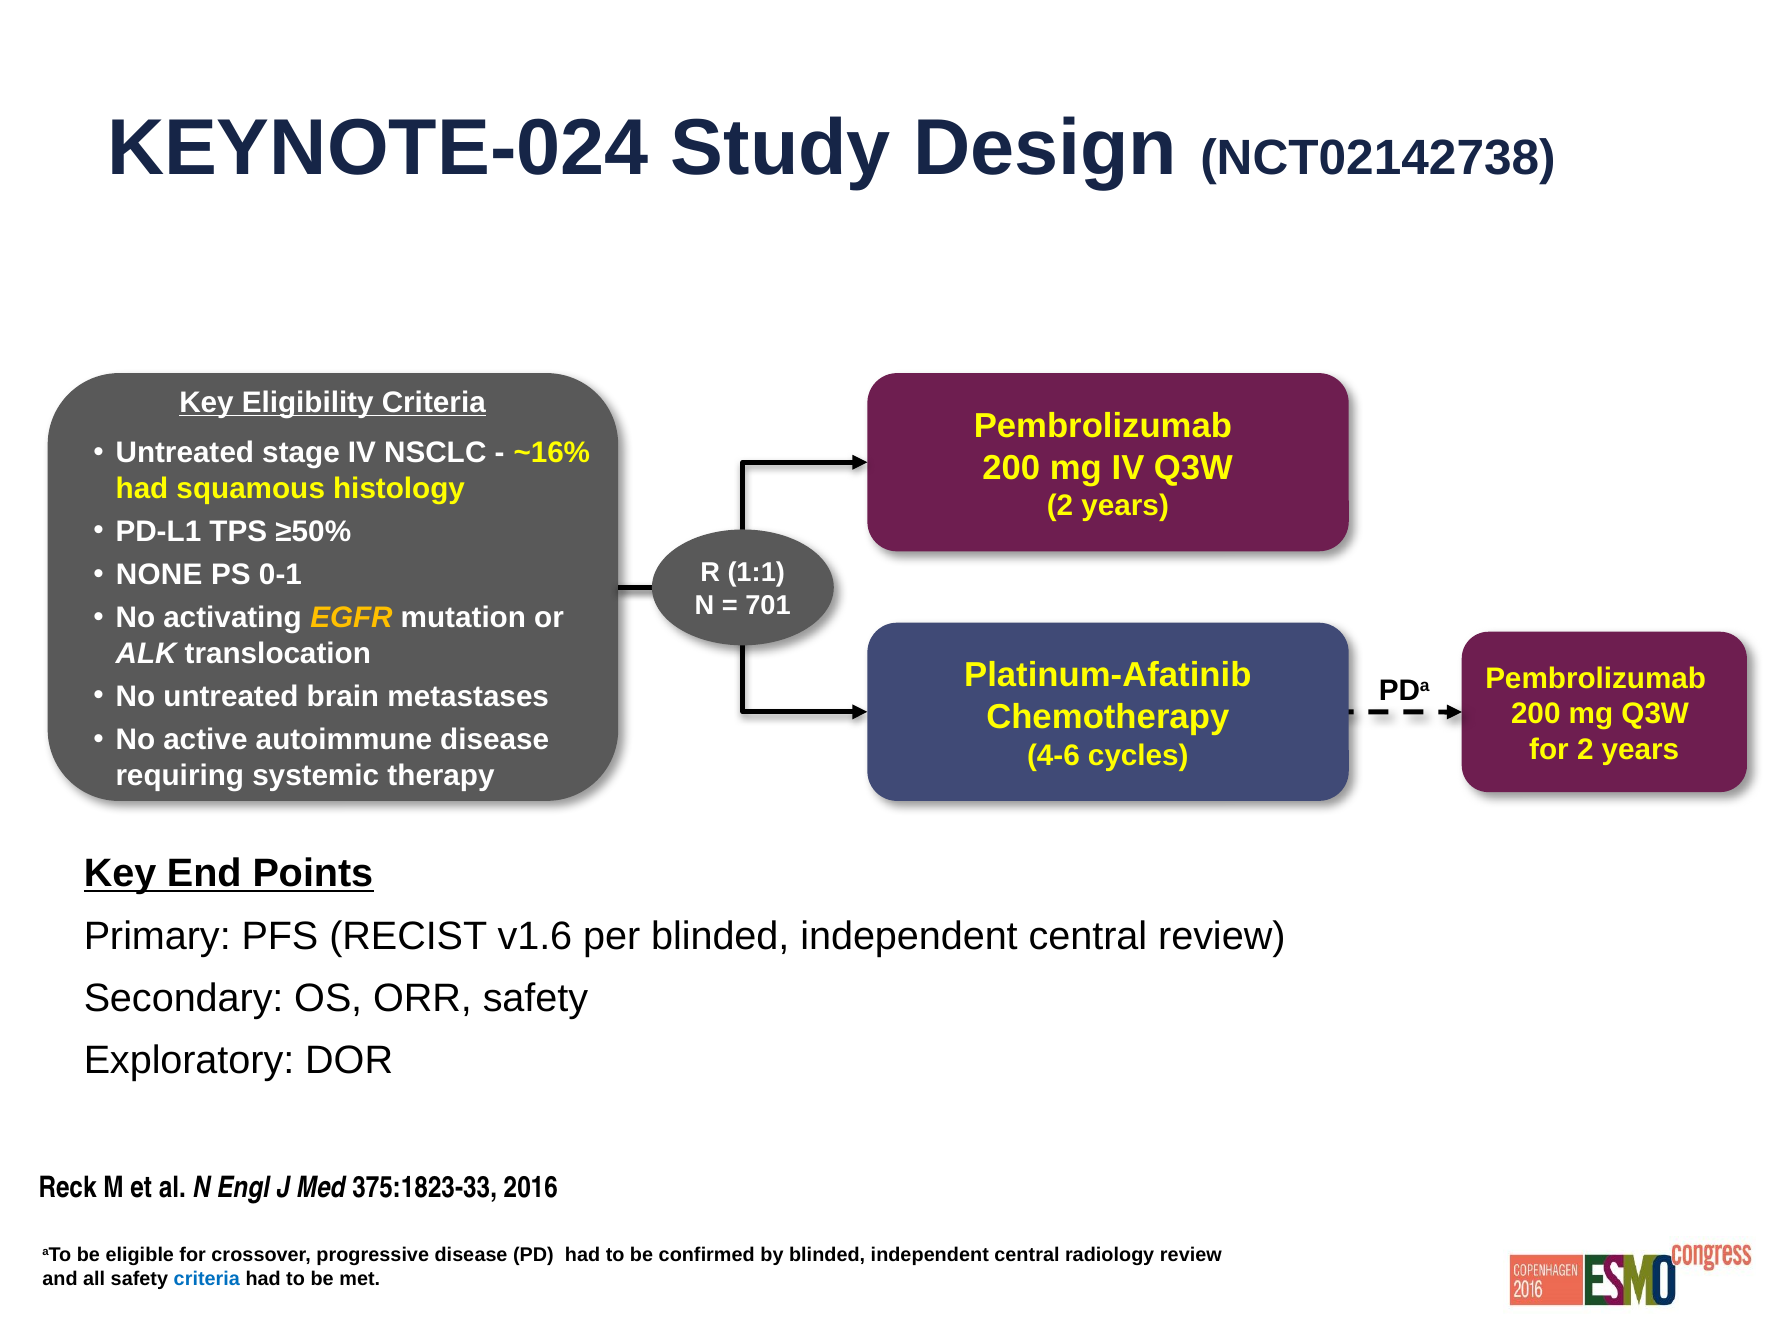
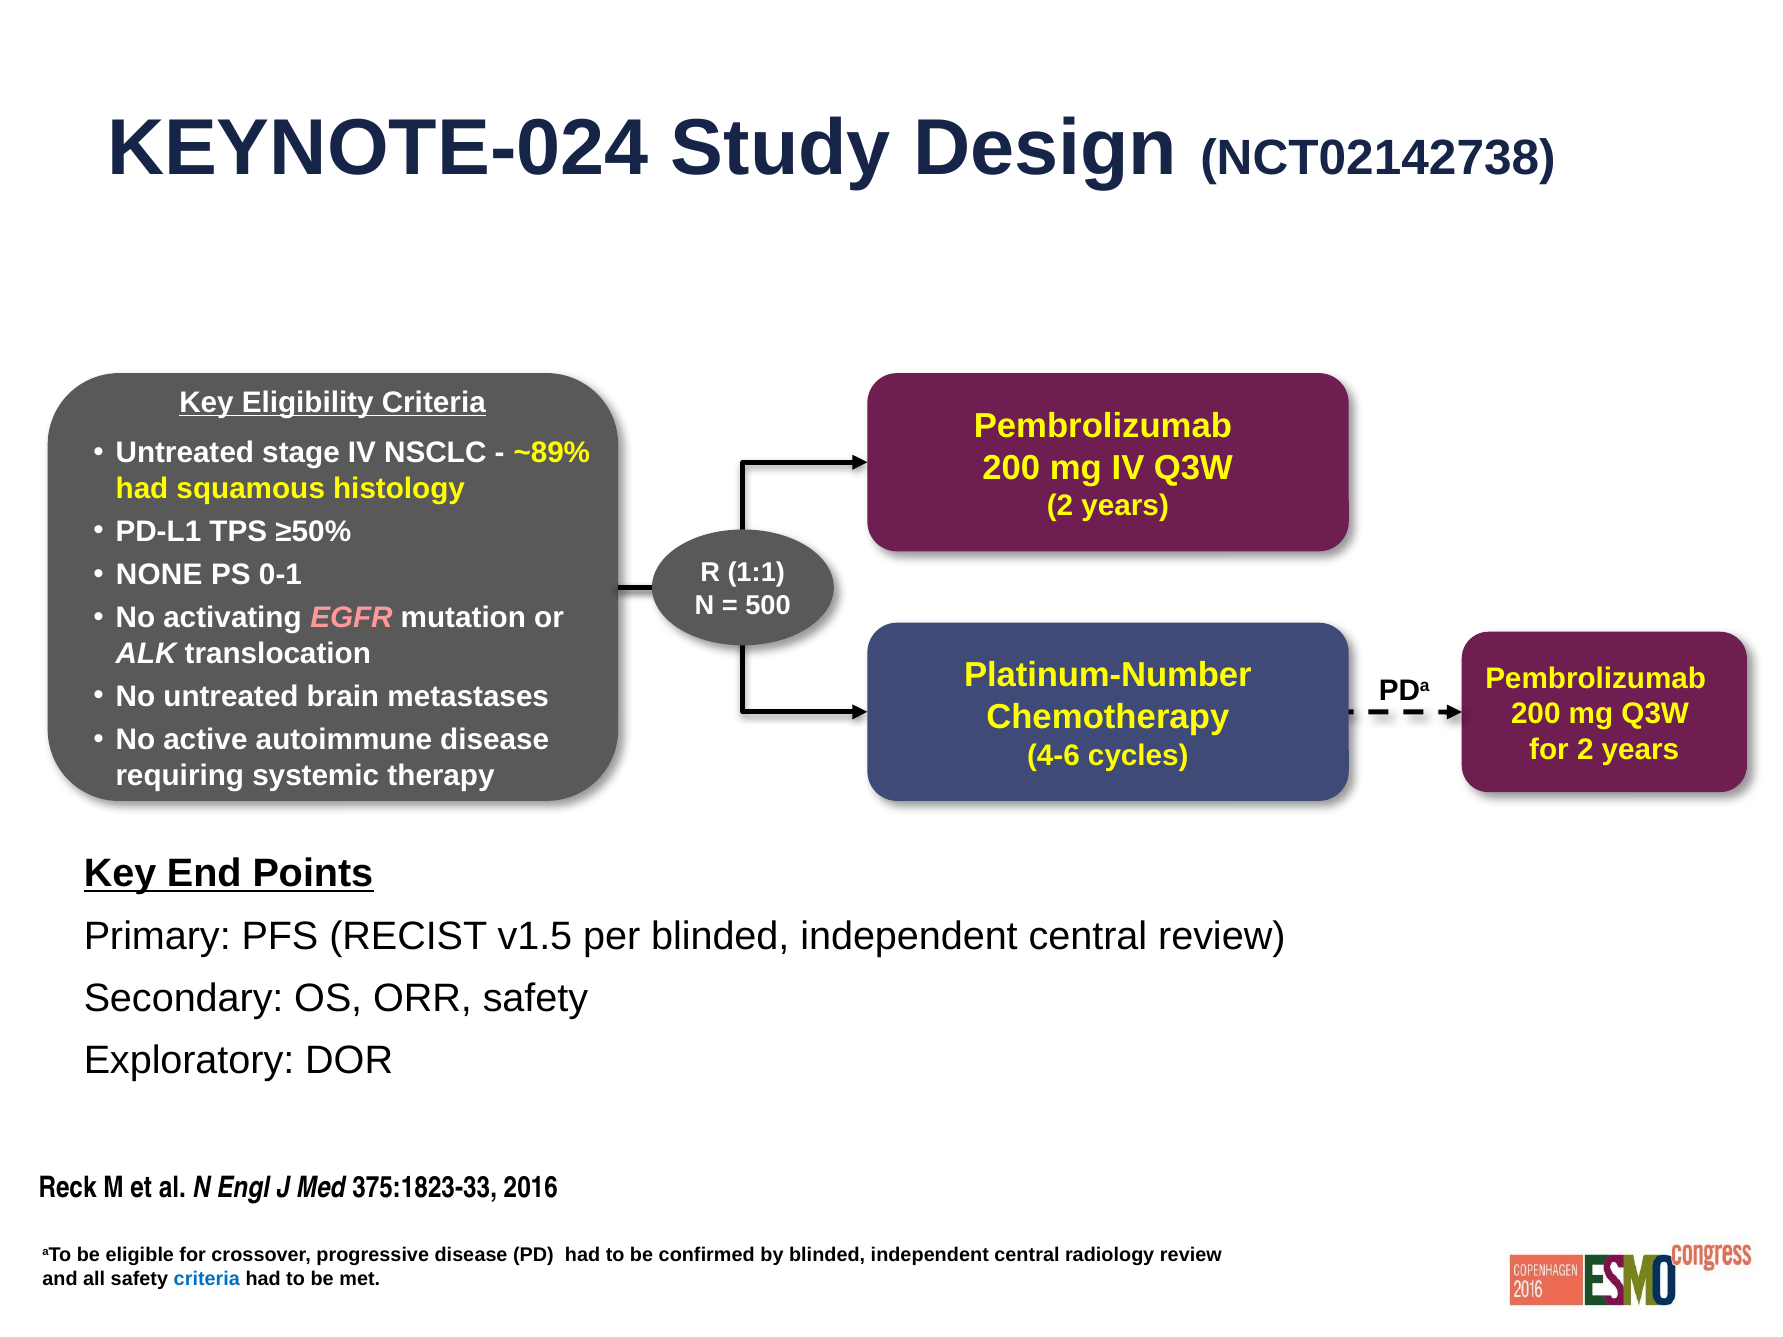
~16%: ~16% -> ~89% (552, 453)
701: 701 -> 500 (768, 606)
EGFR colour: yellow -> pink (351, 618)
Platinum-Afatinib: Platinum-Afatinib -> Platinum-Number (1108, 676)
v1.6: v1.6 -> v1.5 (535, 936)
